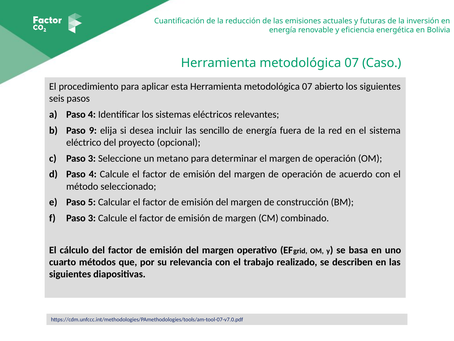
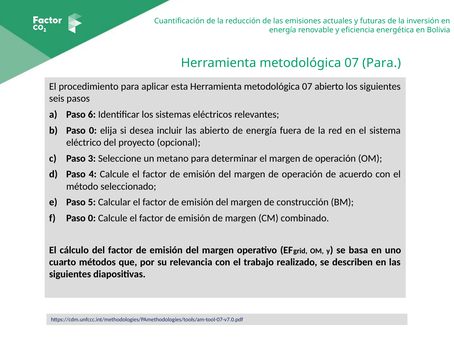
07 Caso: Caso -> Para (382, 63)
4: 4 -> 6 (92, 114)
9: 9 -> 0 (93, 130)
las sencillo: sencillo -> abierto (214, 130)
3: 3 -> 0 (92, 218)
